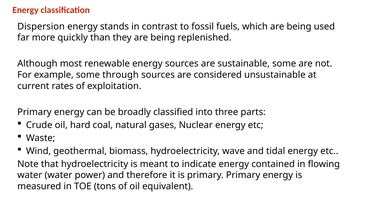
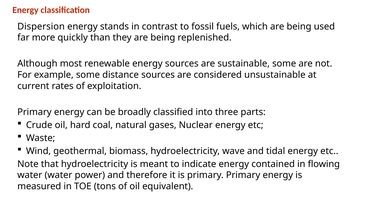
through: through -> distance (121, 75)
